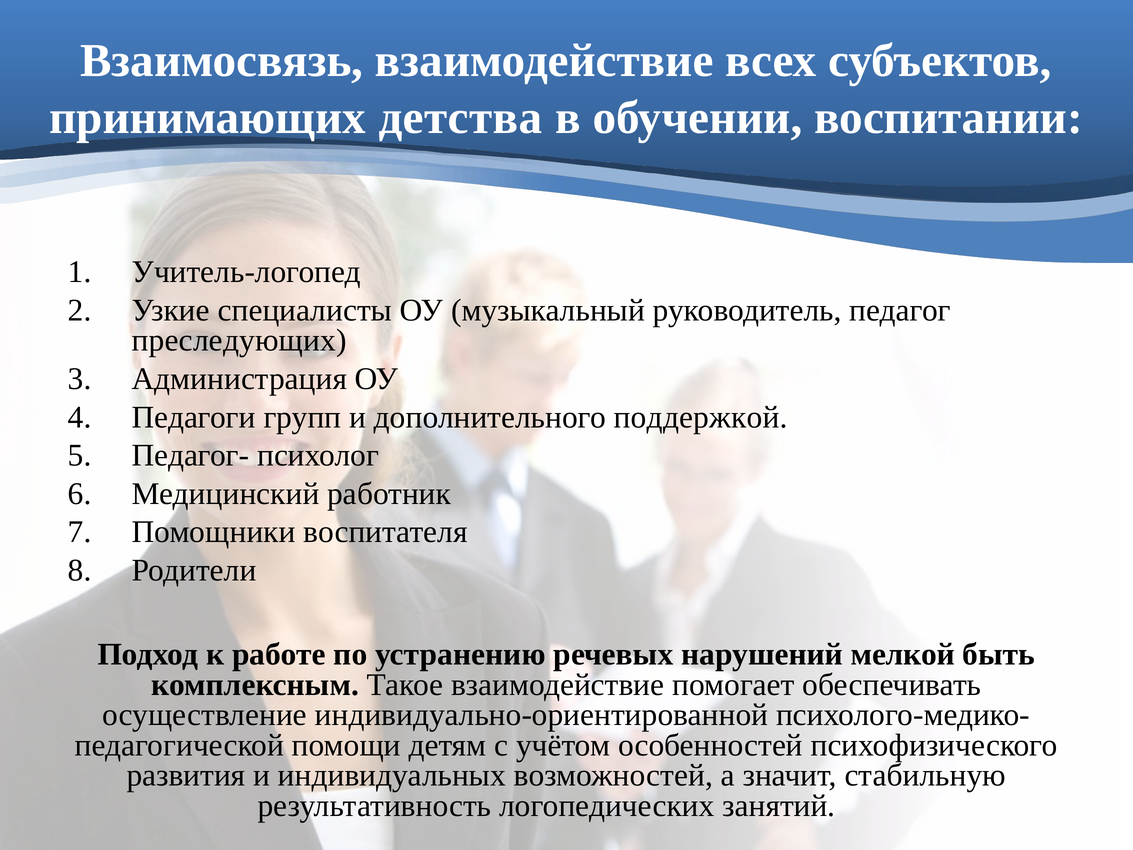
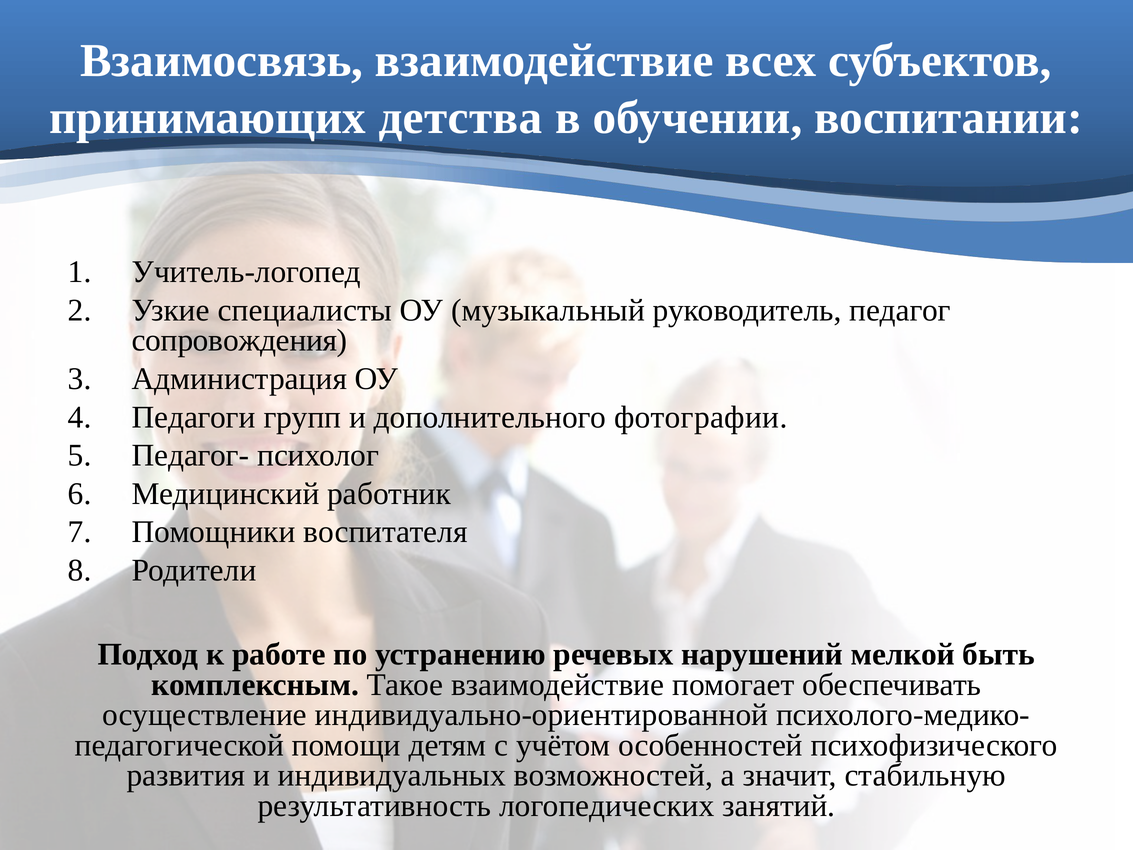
преследующих: преследующих -> сопровождения (240, 340)
поддержкой: поддержкой -> фотографии (701, 417)
